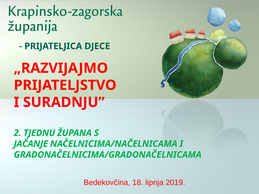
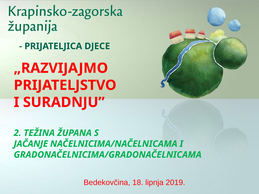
TJEDNU: TJEDNU -> TEŽINA (39, 133)
